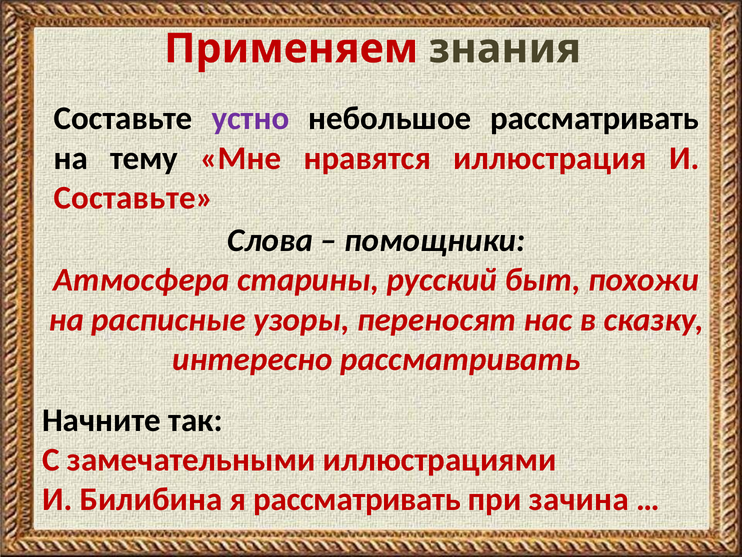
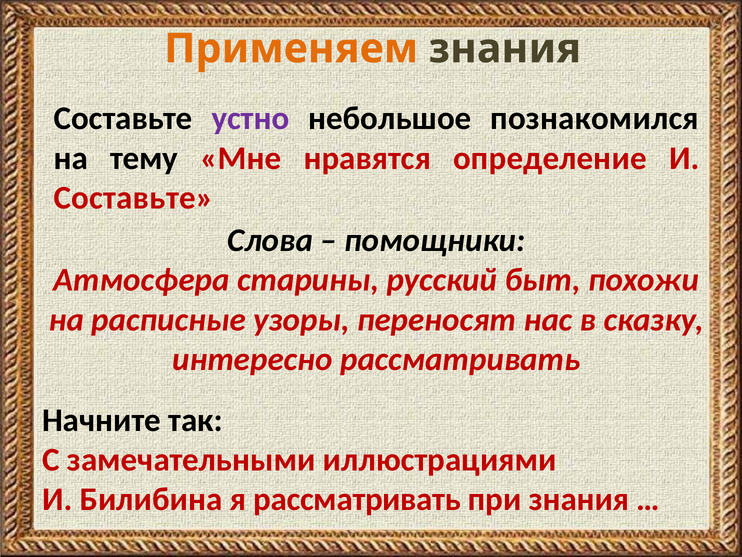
Применяем colour: red -> orange (291, 49)
небольшое рассматривать: рассматривать -> познакомился (595, 118)
иллюстрация: иллюстрация -> определение (550, 158)
при зачина: зачина -> знания (579, 499)
